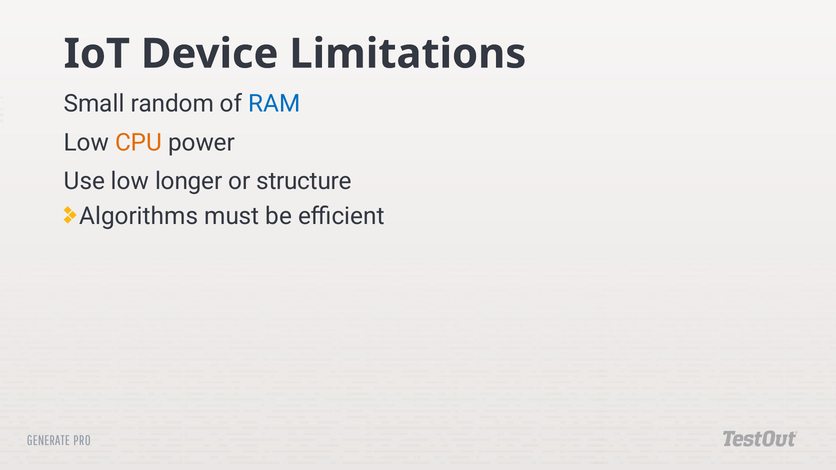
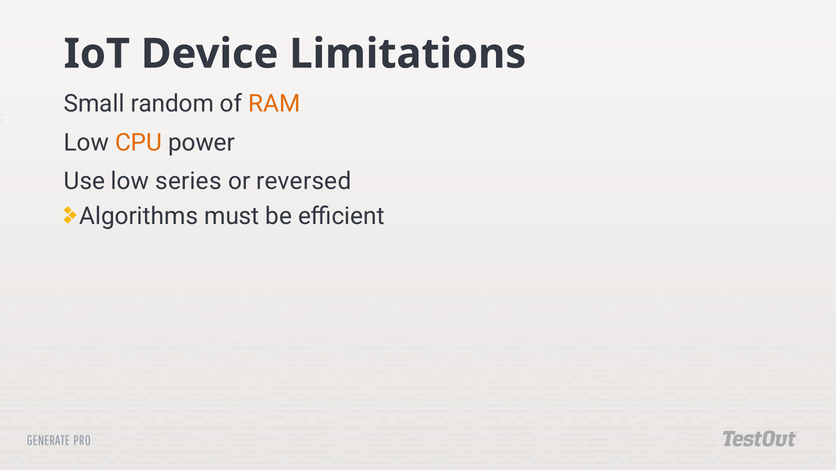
RAM colour: blue -> orange (274, 104)
longer: longer -> series (188, 181)
structure: structure -> reversed (304, 181)
